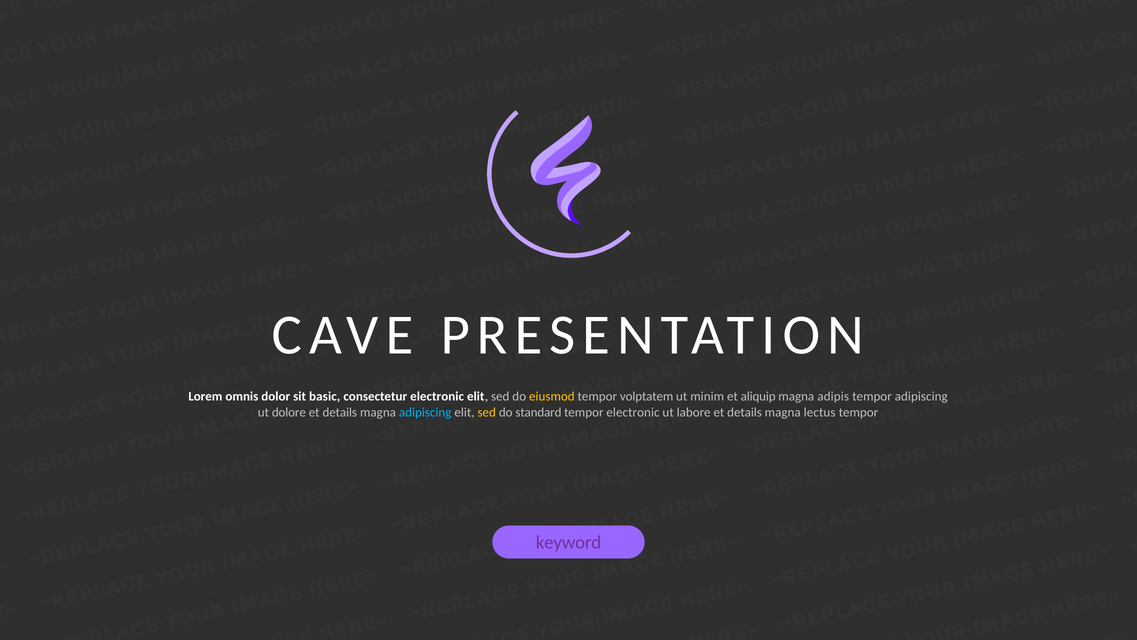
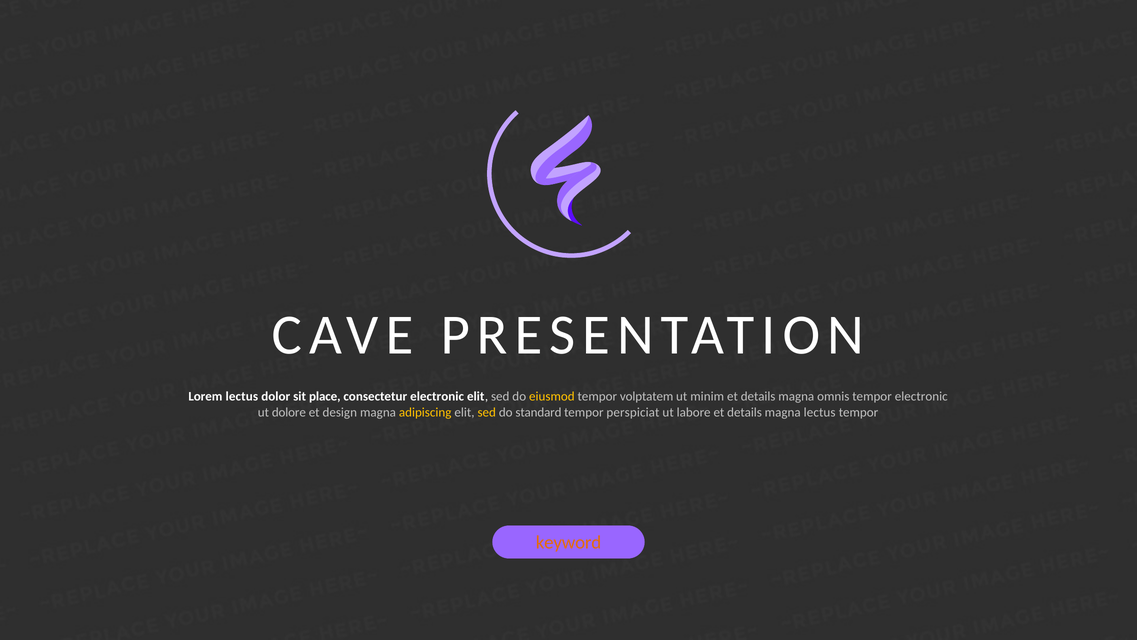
Lorem omnis: omnis -> lectus (242, 396)
basic: basic -> place (325, 396)
aliquip: aliquip -> details (758, 396)
adipis: adipis -> omnis (833, 396)
tempor adipiscing: adipiscing -> electronic (921, 396)
details: details -> design (340, 412)
adipiscing colour: light blue -> yellow (425, 412)
tempor electronic: electronic -> perspiciat (633, 412)
keyword colour: purple -> orange (569, 542)
